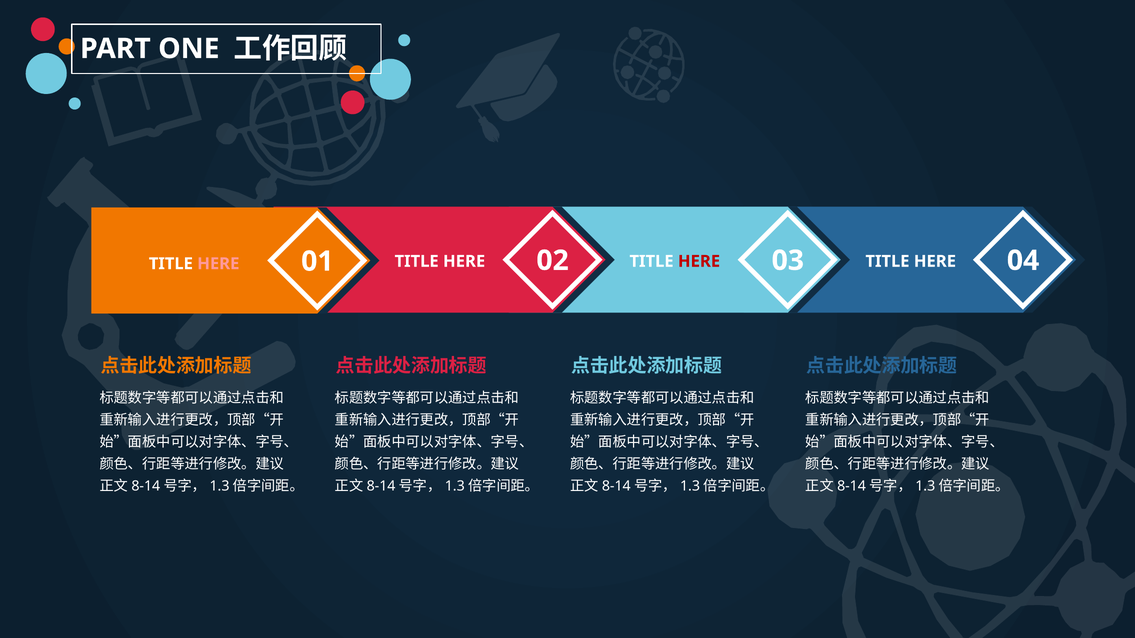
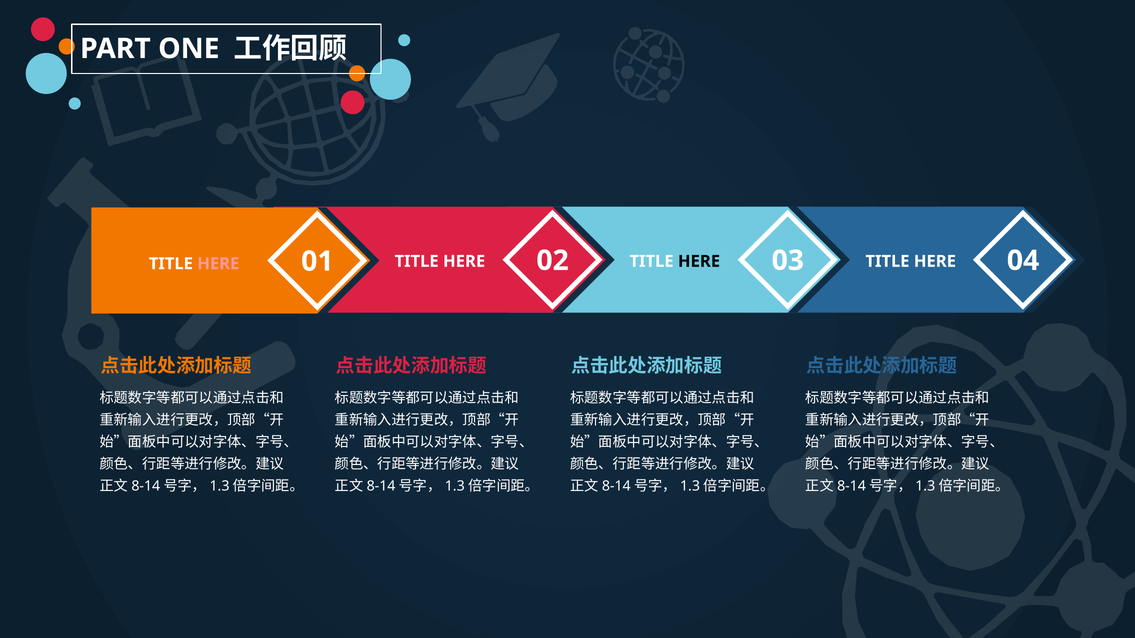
HERE colour: red -> black (699, 261)
